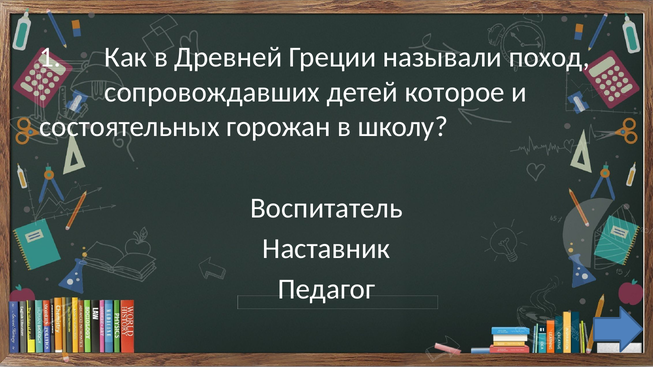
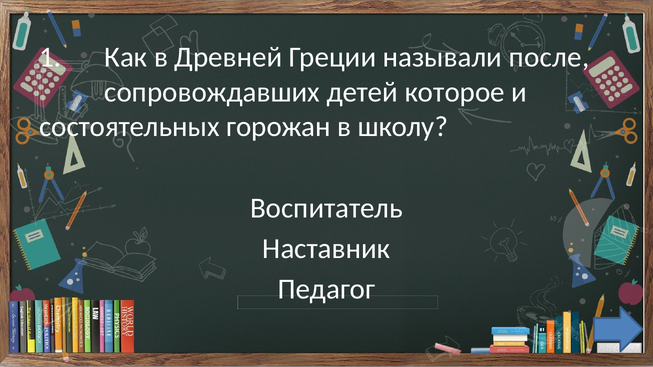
поход: поход -> после (549, 57)
